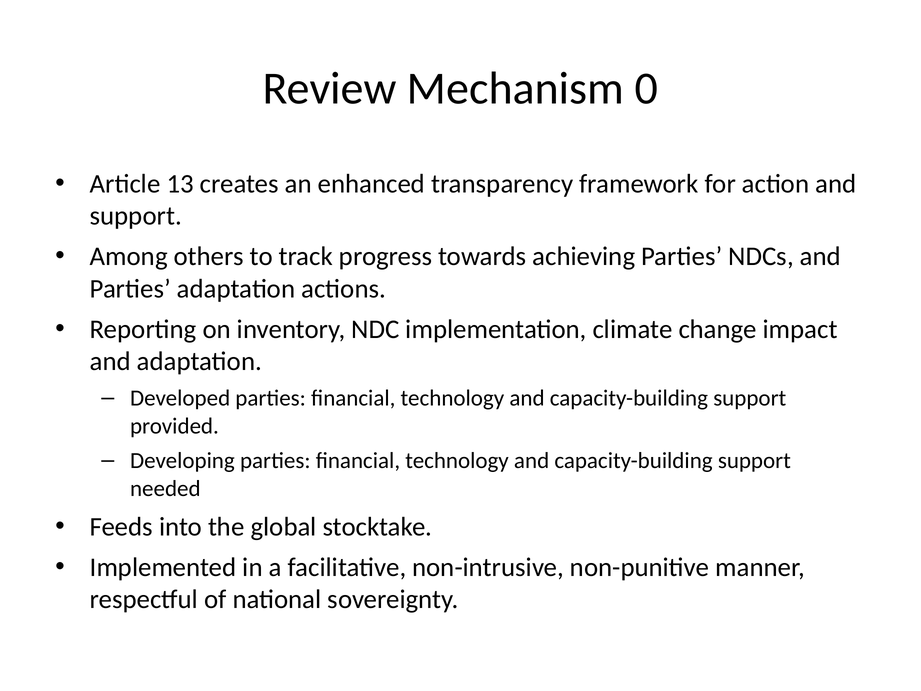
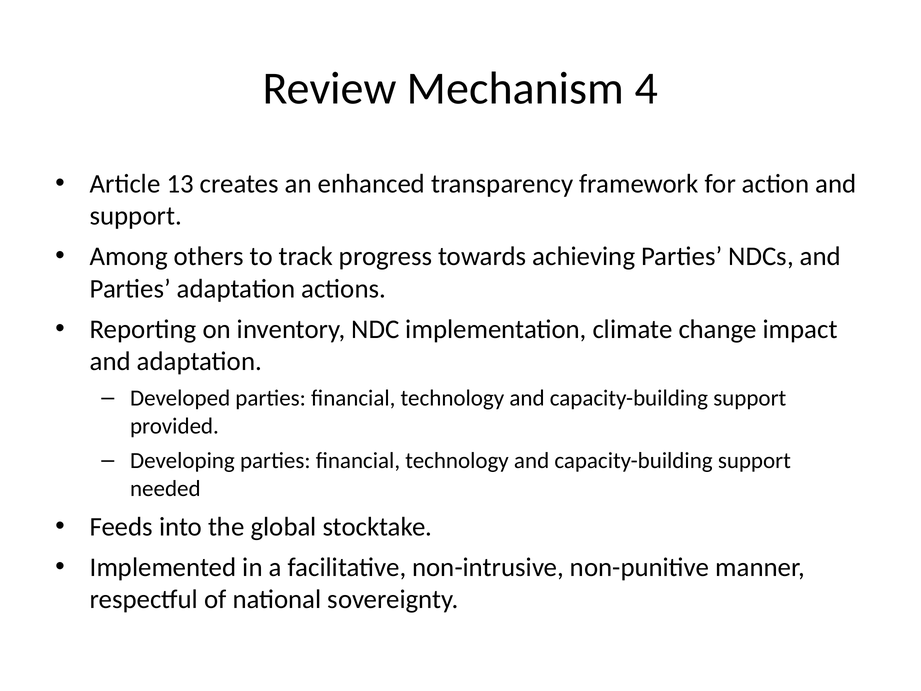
0: 0 -> 4 (646, 88)
